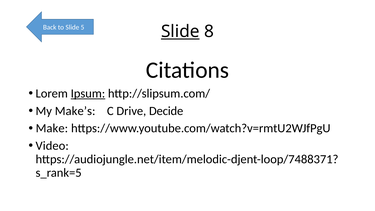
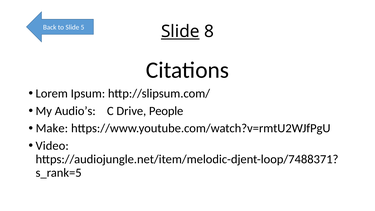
Ipsum underline: present -> none (88, 93)
Make’s: Make’s -> Audio’s (75, 111)
Decide: Decide -> People (166, 111)
